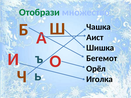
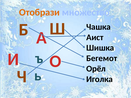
Отобрази colour: green -> orange (39, 12)
